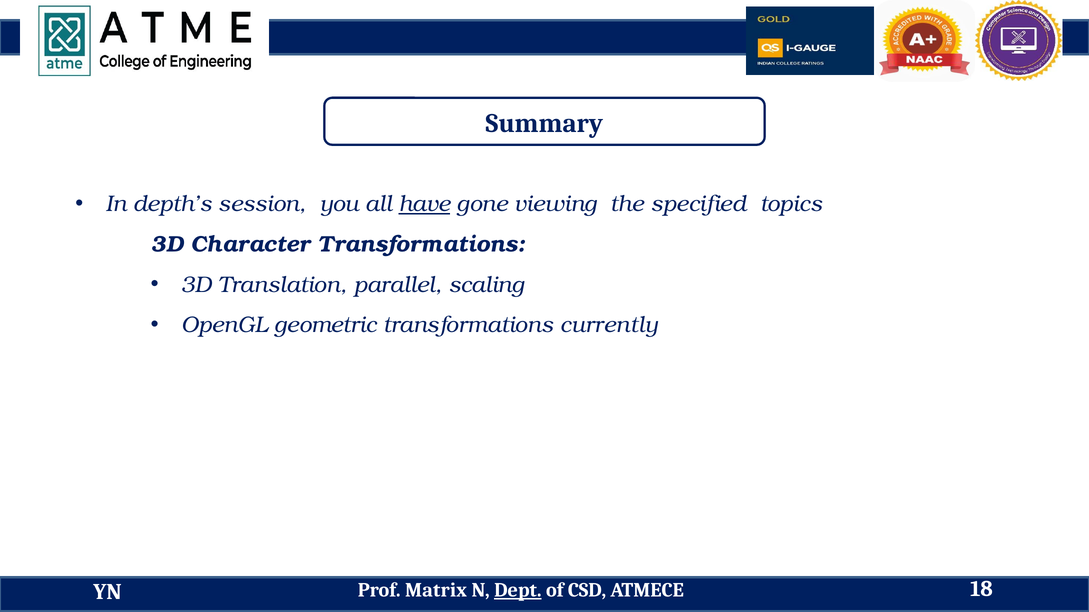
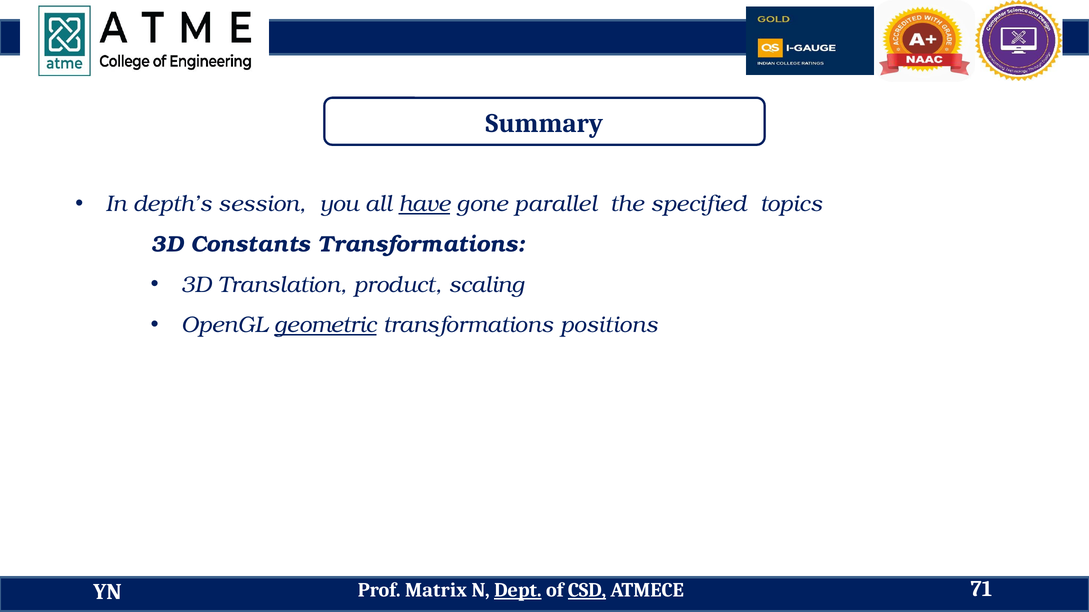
viewing: viewing -> parallel (556, 204)
Character: Character -> Constants (250, 245)
parallel: parallel -> product (398, 285)
geometric underline: none -> present (325, 325)
currently: currently -> positions (609, 325)
CSD underline: none -> present (587, 591)
18: 18 -> 71 (981, 589)
